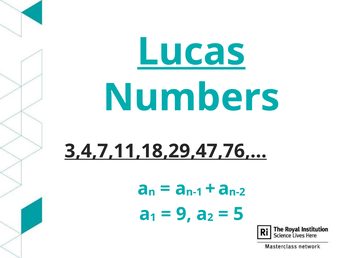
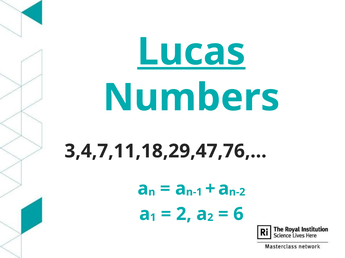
3,4,7,11,18,29,47,76,… underline: present -> none (166, 152)
9: 9 -> 2 (184, 215)
5: 5 -> 6 (238, 215)
